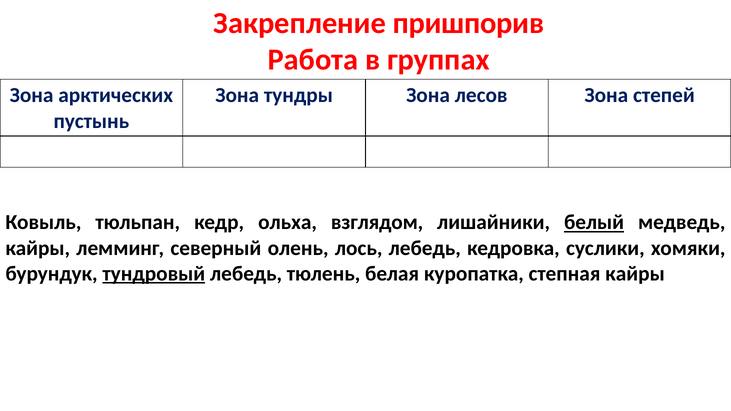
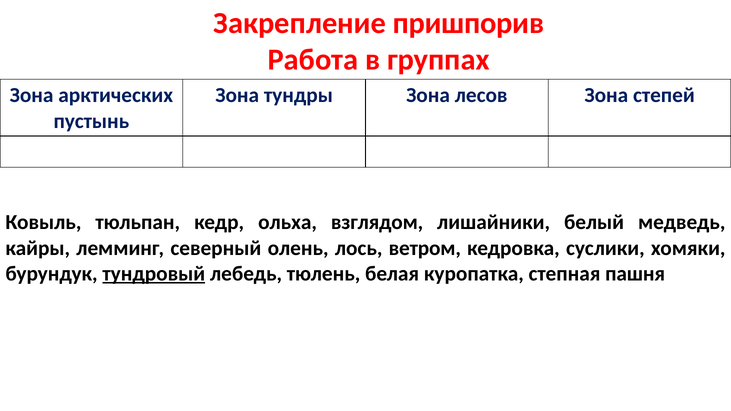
белый underline: present -> none (594, 223)
лось лебедь: лебедь -> ветром (425, 248)
степная кайры: кайры -> пашня (635, 274)
